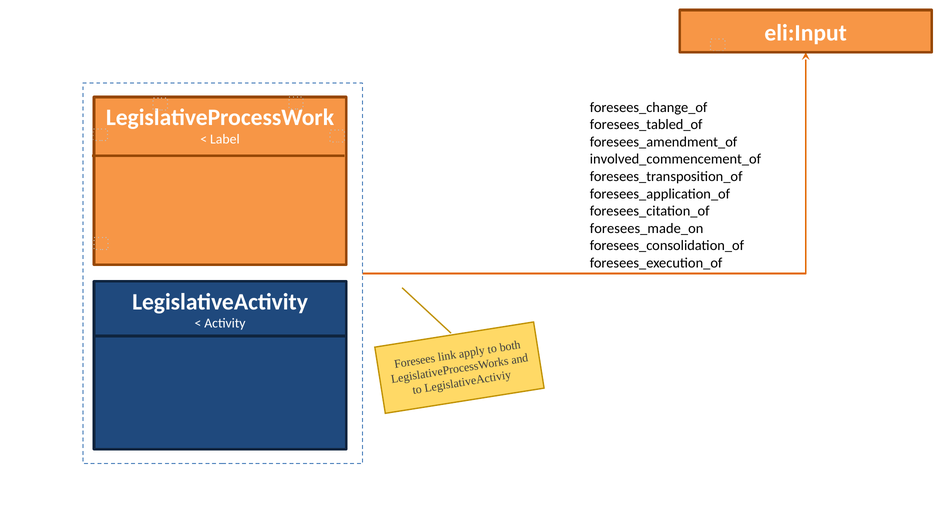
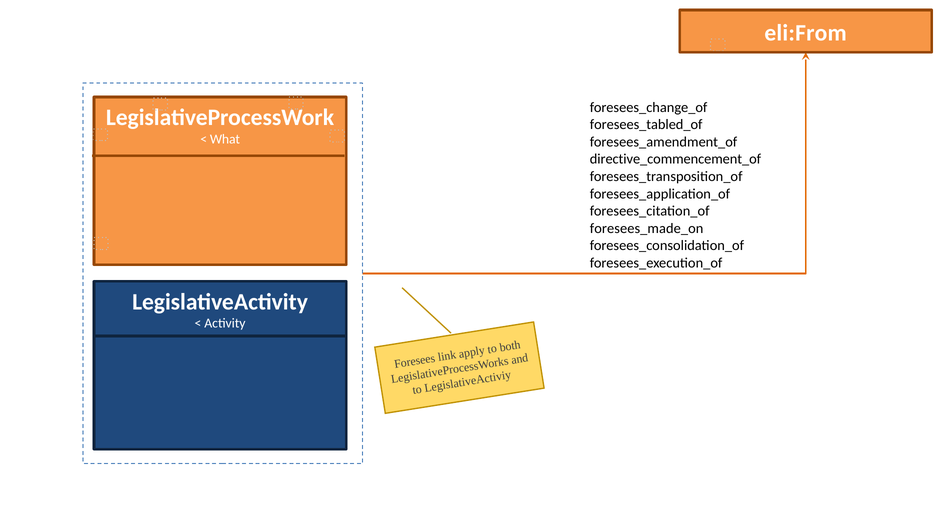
eli:Input: eli:Input -> eli:From (806, 33)
Label: Label -> What (225, 139)
involved_commencement_of: involved_commencement_of -> directive_commencement_of (675, 159)
